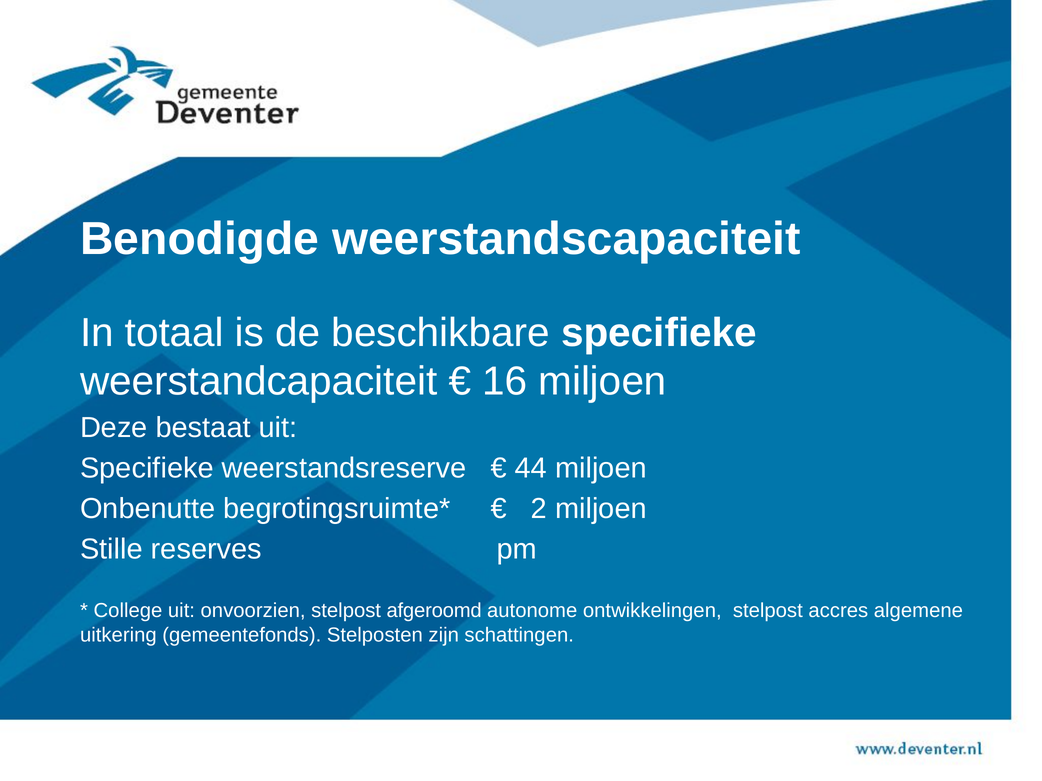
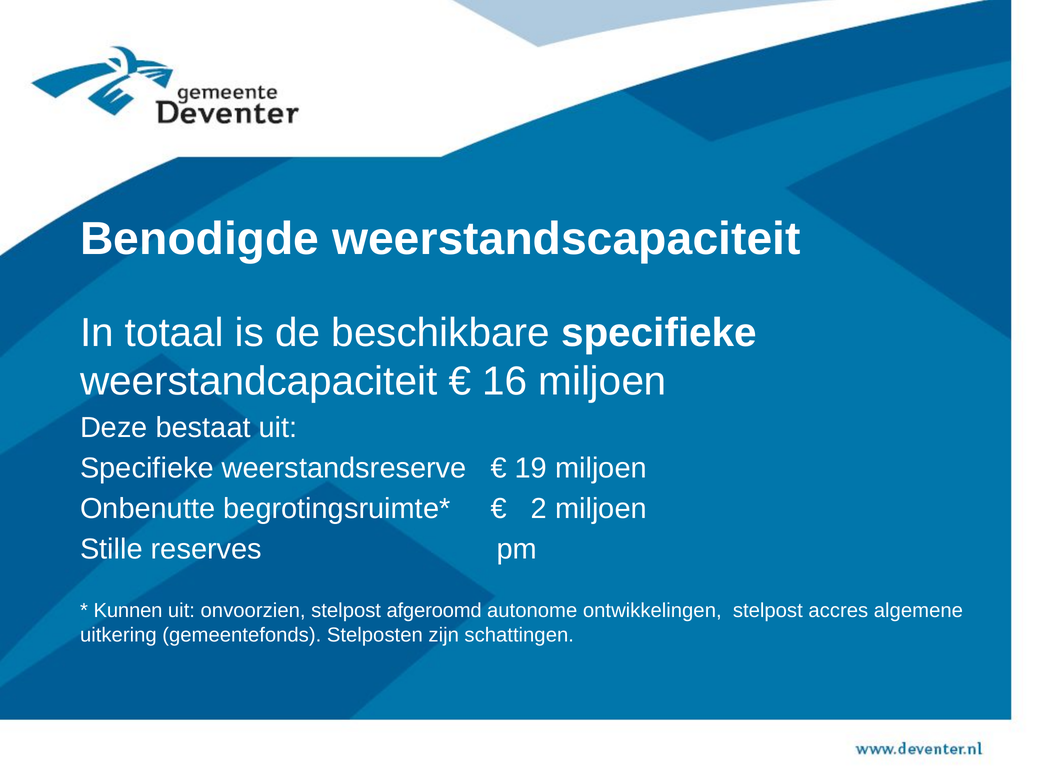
44: 44 -> 19 (531, 469)
College: College -> Kunnen (128, 611)
